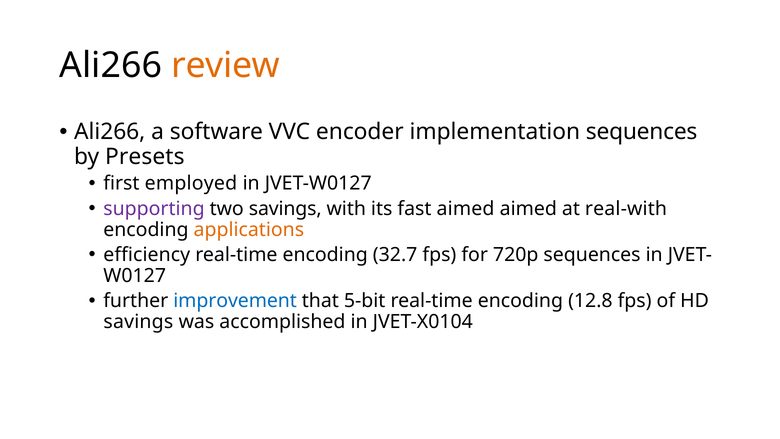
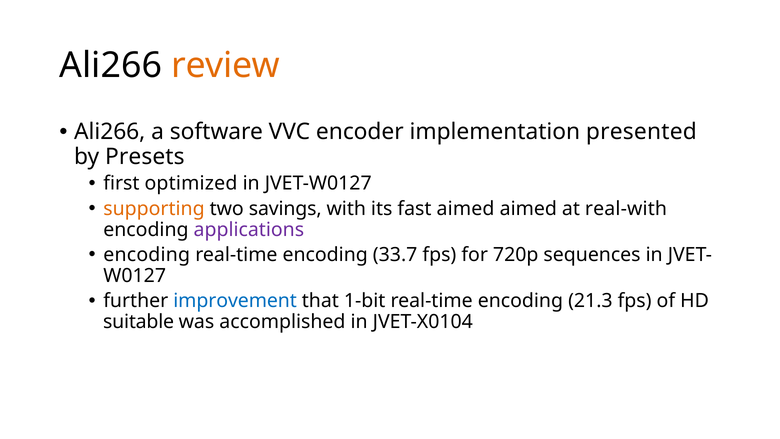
implementation sequences: sequences -> presented (641, 132)
employed: employed -> optimized (191, 183)
supporting colour: purple -> orange (154, 208)
applications colour: orange -> purple (249, 229)
efficiency: efficiency -> encoding (147, 255)
32.7: 32.7 -> 33.7 (395, 255)
5-bit: 5-bit -> 1-bit (365, 301)
12.8: 12.8 -> 21.3 (590, 301)
savings: savings -> suitable (139, 322)
